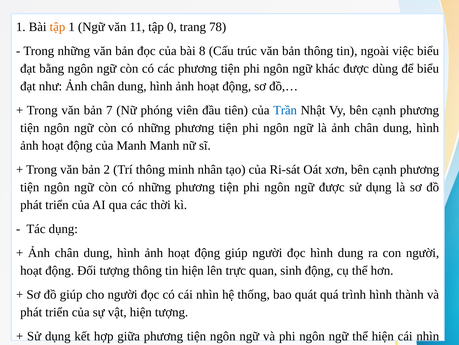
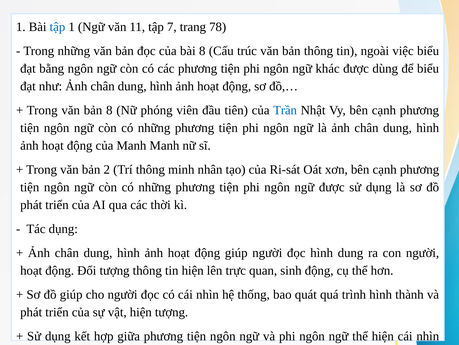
tập colour: orange -> blue (57, 27)
0: 0 -> 7 (172, 27)
bản 7: 7 -> 8 (109, 110)
